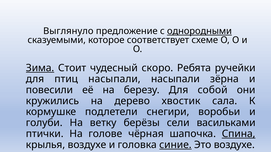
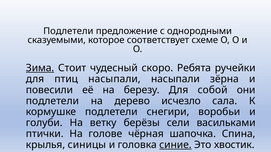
Выглянуло: Выглянуло -> Подлетели (68, 31)
однородными underline: present -> none (199, 31)
кружились: кружились -> подлетели (52, 101)
хвостик: хвостик -> исчезло (181, 101)
Спина underline: present -> none (239, 134)
крылья воздухе: воздухе -> синицы (87, 145)
Это воздухе: воздухе -> хвостик (234, 145)
